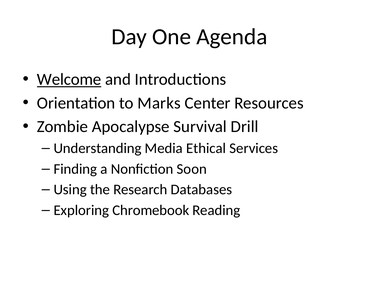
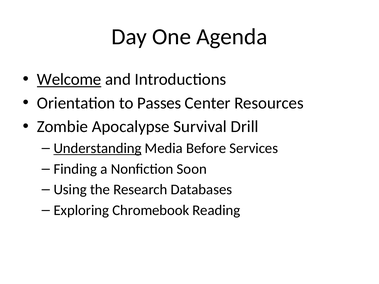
Marks: Marks -> Passes (159, 103)
Understanding underline: none -> present (98, 148)
Ethical: Ethical -> Before (206, 148)
